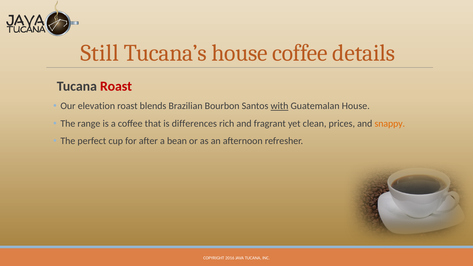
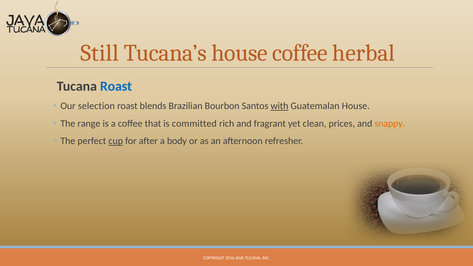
details: details -> herbal (364, 53)
Roast colour: red -> blue (116, 86)
elevation: elevation -> selection (96, 106)
differences: differences -> committed (194, 124)
cup underline: none -> present (116, 141)
bean: bean -> body (177, 141)
